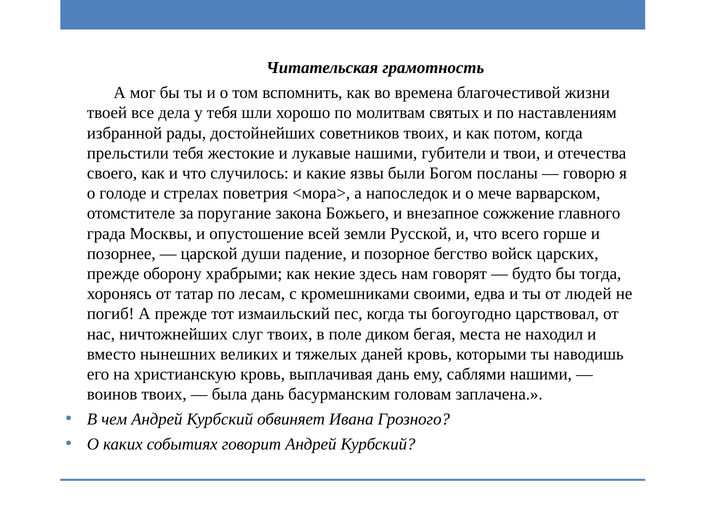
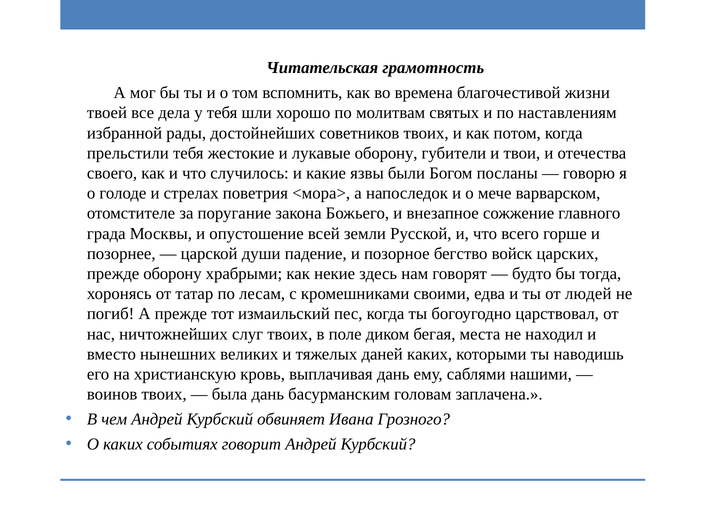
лукавые нашими: нашими -> оборону (386, 153)
даней кровь: кровь -> каких (430, 354)
